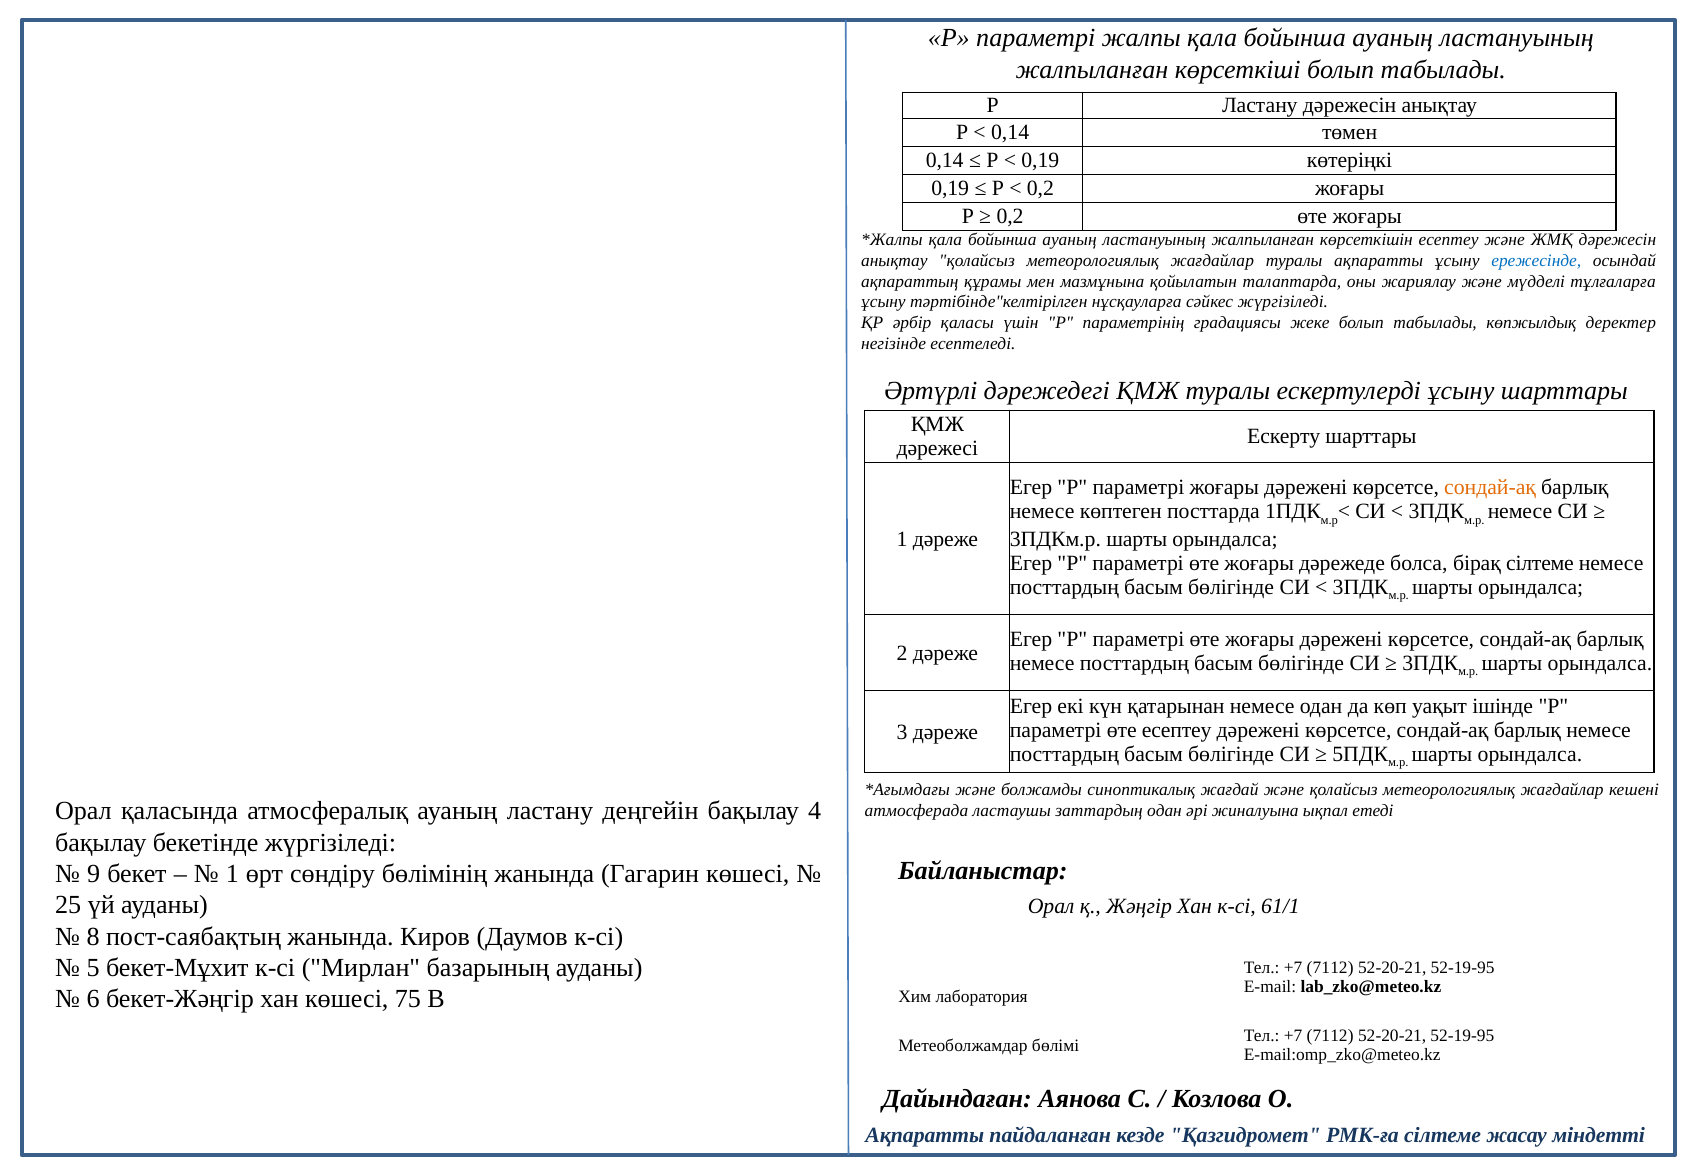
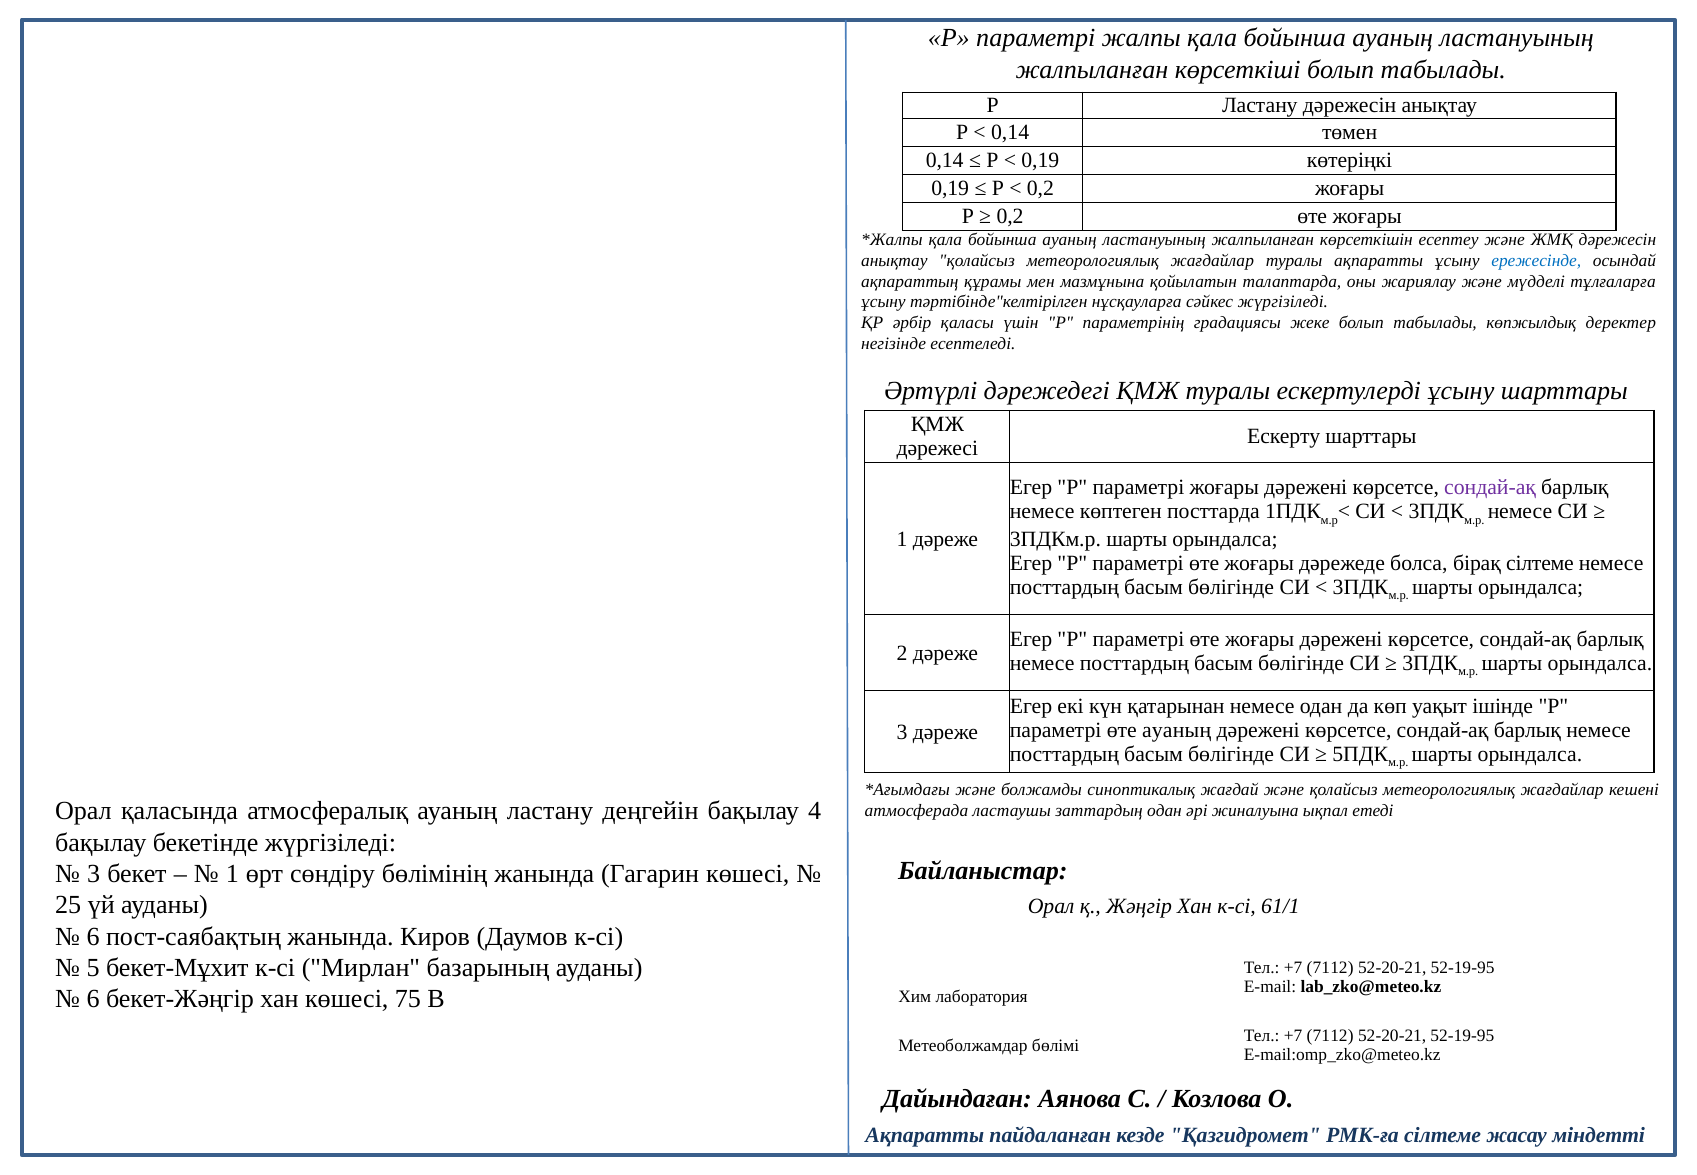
сондай-ақ colour: orange -> purple (1490, 487)
өте есептеу: есептеу -> ауаның (1177, 730)
9: 9 -> 3 (94, 874)
8: 8 -> 6 (93, 936)
